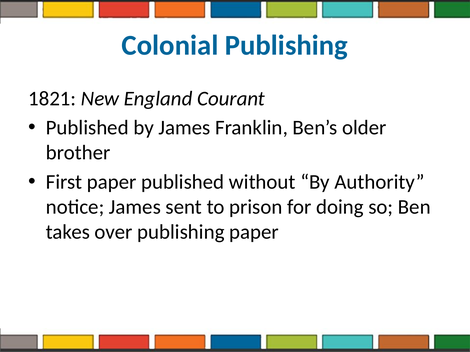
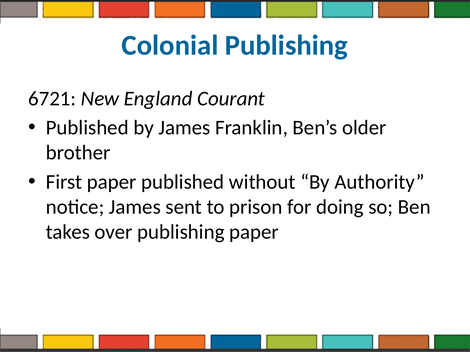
1821: 1821 -> 6721 (52, 99)
